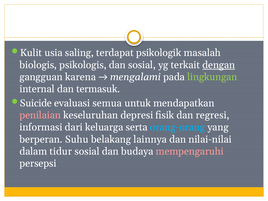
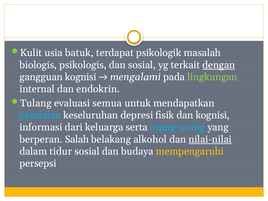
saling: saling -> batuk (79, 53)
gangguan karena: karena -> kognisi (81, 77)
termasuk: termasuk -> endokrin (98, 89)
Suicide: Suicide -> Tulang (36, 103)
penilaian colour: pink -> light blue (40, 115)
dan regresi: regresi -> kognisi (213, 115)
Suhu: Suhu -> Salah (77, 139)
lainnya: lainnya -> alkohol (150, 139)
nilai-nilai underline: none -> present (210, 139)
mempengaruhi colour: pink -> yellow (190, 151)
